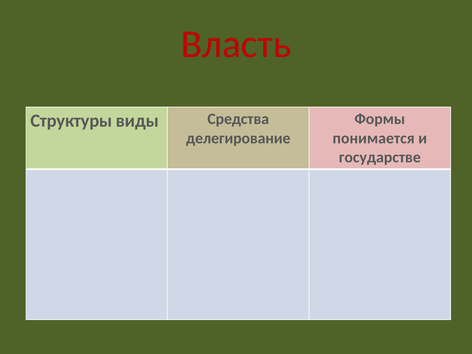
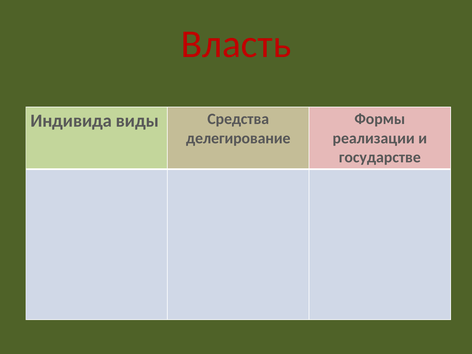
Структуры: Структуры -> Индивида (71, 121)
понимается: понимается -> реализации (374, 138)
